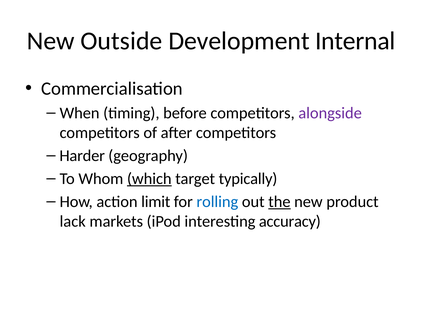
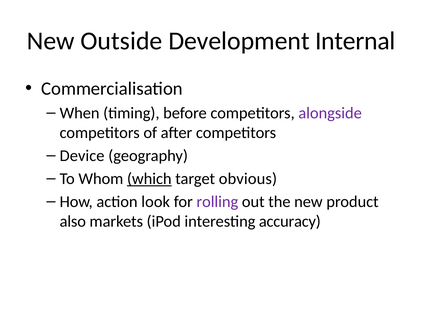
Harder: Harder -> Device (82, 155)
typically: typically -> obvious (248, 178)
limit: limit -> look (156, 201)
rolling colour: blue -> purple (217, 201)
the underline: present -> none (279, 201)
lack: lack -> also (73, 221)
